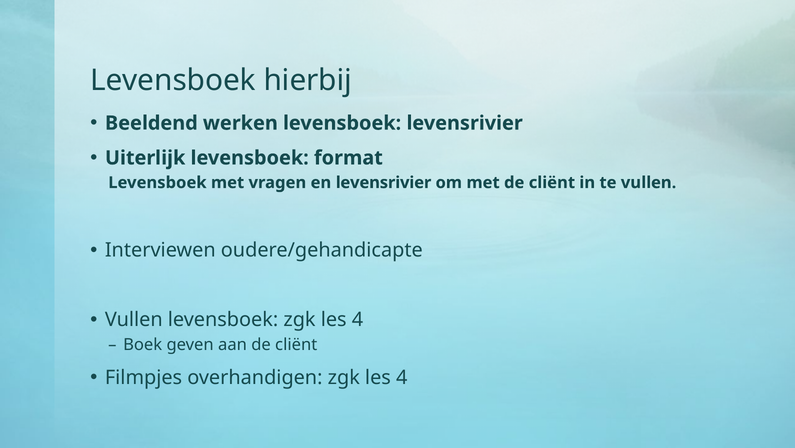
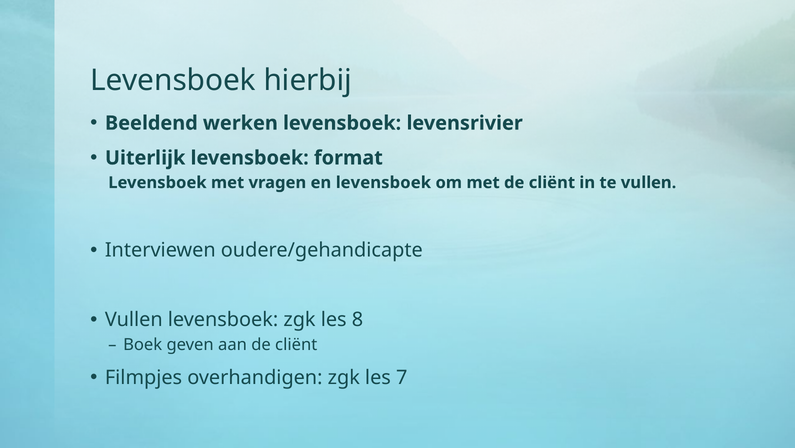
en levensrivier: levensrivier -> levensboek (383, 182)
levensboek zgk les 4: 4 -> 8 (357, 319)
overhandigen zgk les 4: 4 -> 7 (402, 377)
